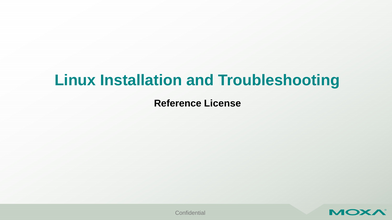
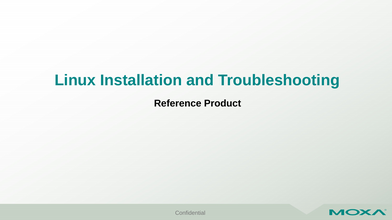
License: License -> Product (223, 104)
